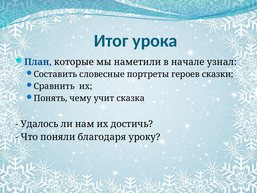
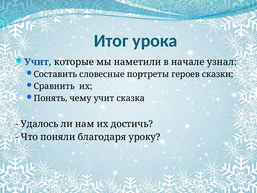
План: План -> Учит (38, 62)
